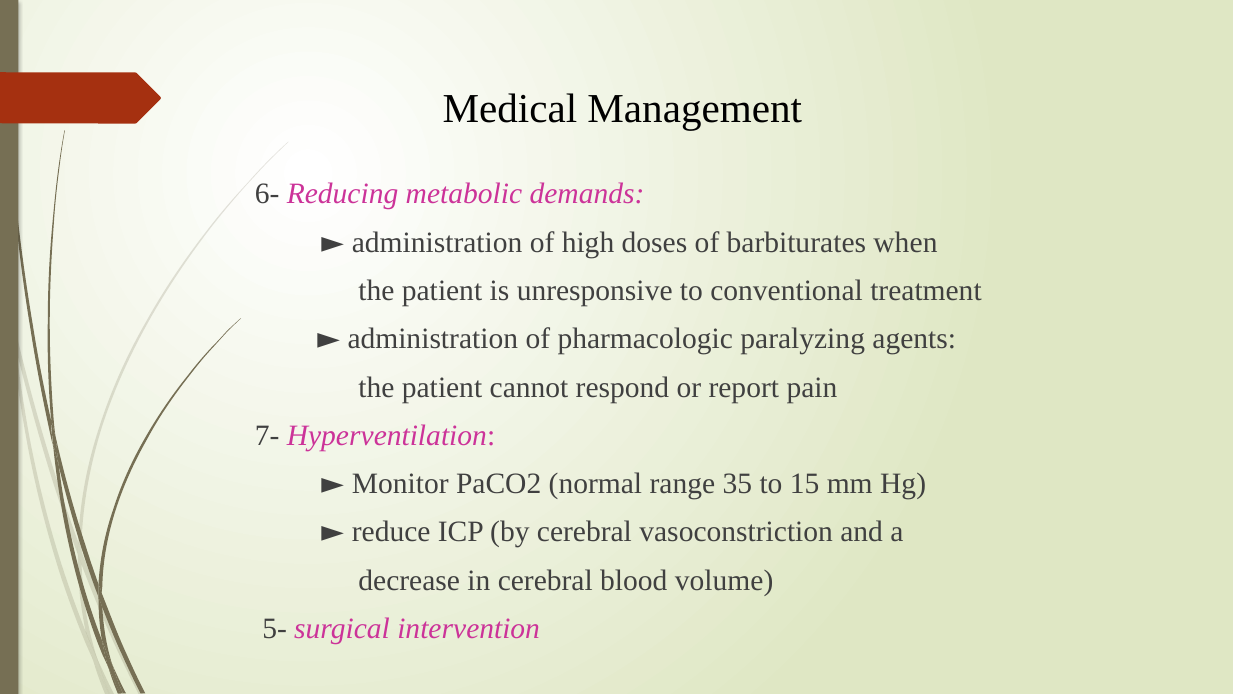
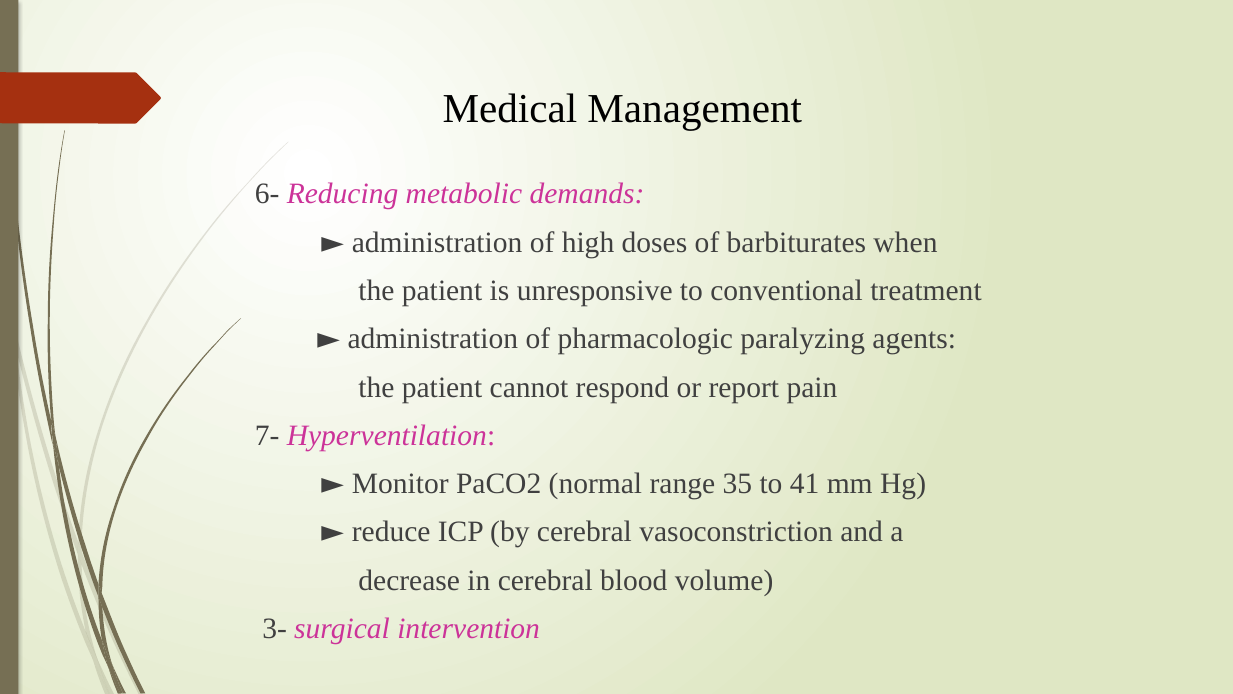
15: 15 -> 41 (805, 484)
5-: 5- -> 3- (275, 628)
